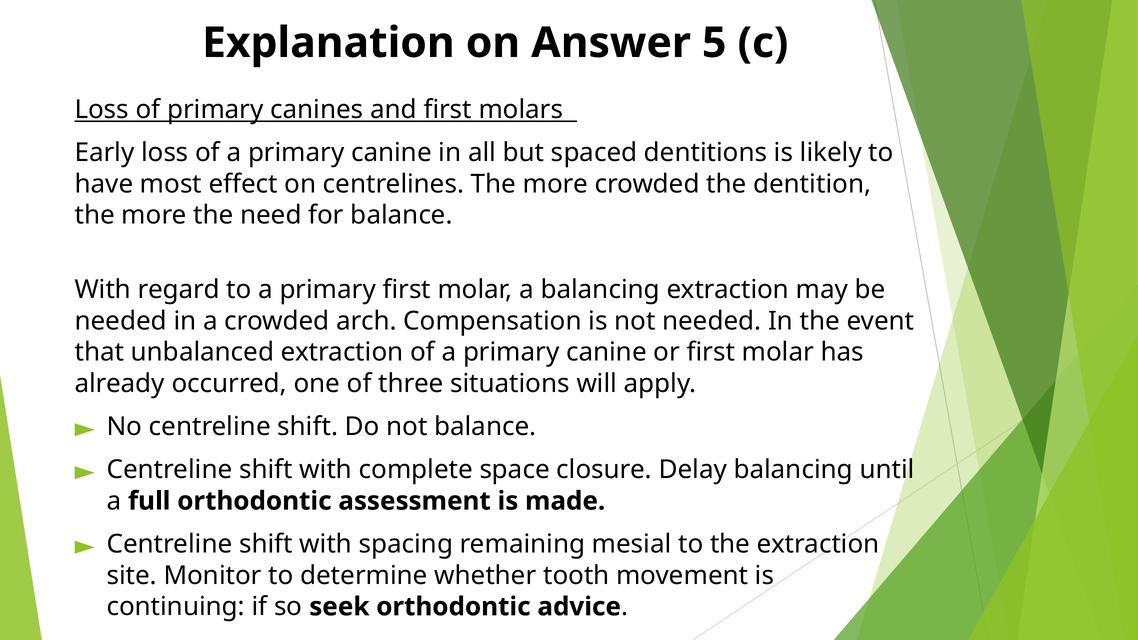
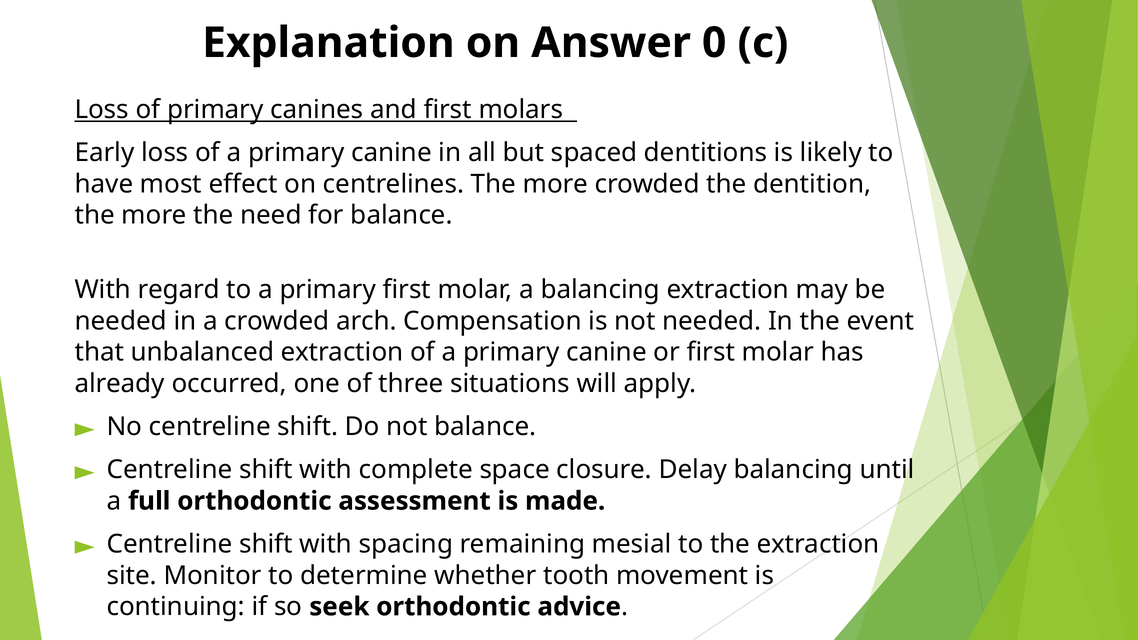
5: 5 -> 0 (714, 43)
